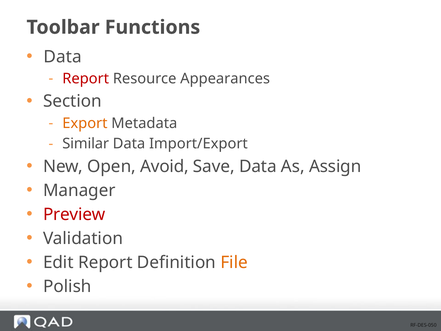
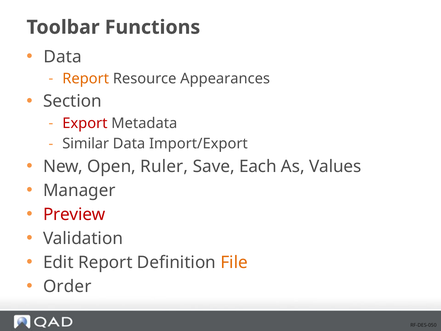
Report colour: red -> orange (86, 79)
Export colour: orange -> red (85, 123)
Avoid: Avoid -> Ruler (164, 166)
Save Data: Data -> Each (258, 166)
Assign: Assign -> Values (335, 166)
Polish: Polish -> Order (67, 286)
